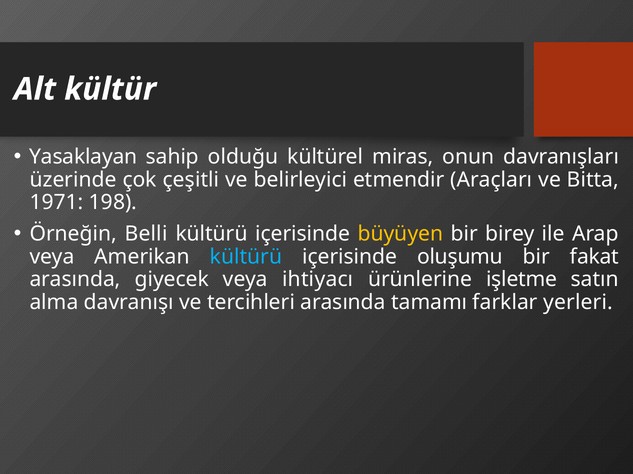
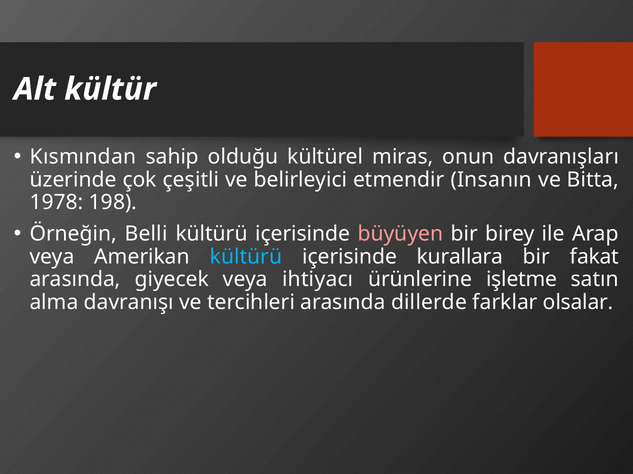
Yasaklayan: Yasaklayan -> Kısmından (83, 157)
Araçları: Araçları -> Insanın (491, 180)
1971: 1971 -> 1978 (57, 203)
büyüyen colour: yellow -> pink (400, 234)
oluşumu: oluşumu -> kurallara (460, 257)
tamamı: tamamı -> dillerde (429, 303)
yerleri: yerleri -> olsalar (578, 303)
